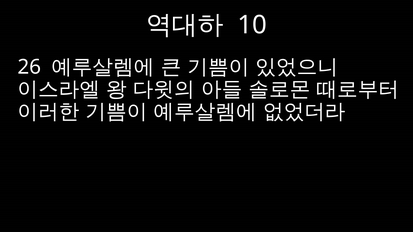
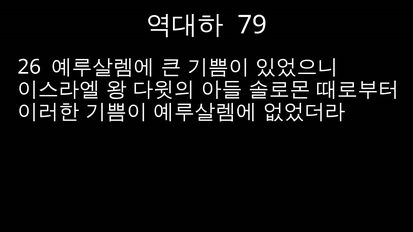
10: 10 -> 79 (252, 25)
